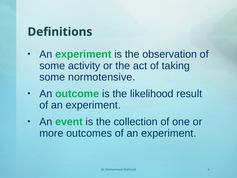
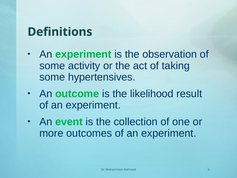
normotensive: normotensive -> hypertensives (102, 77)
